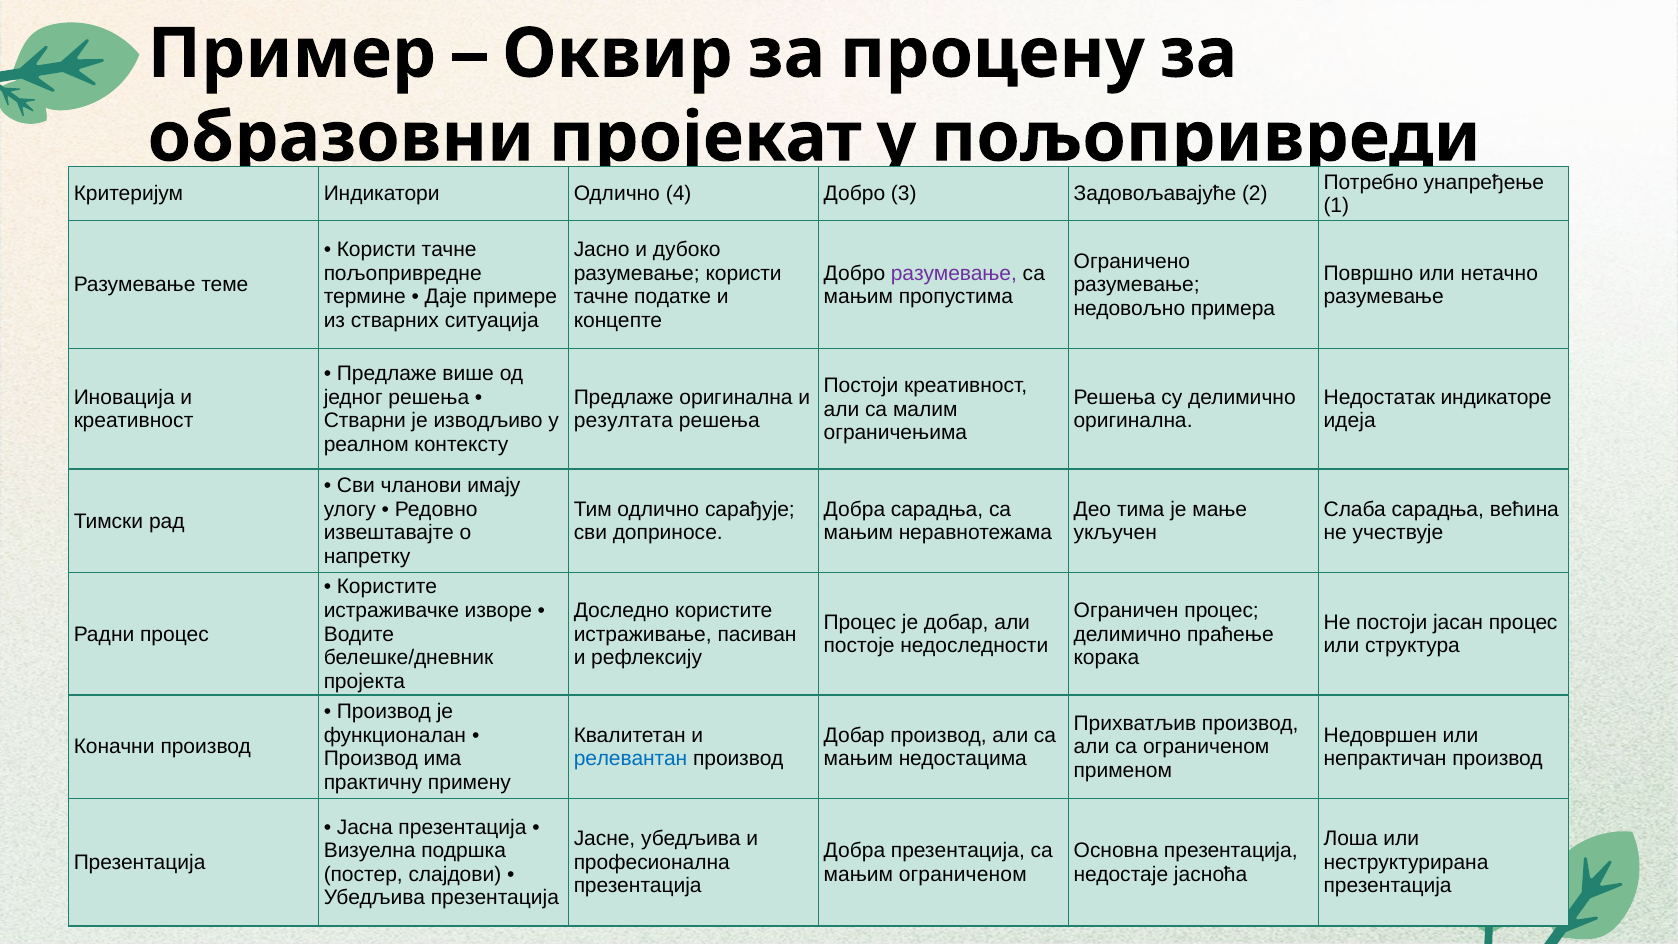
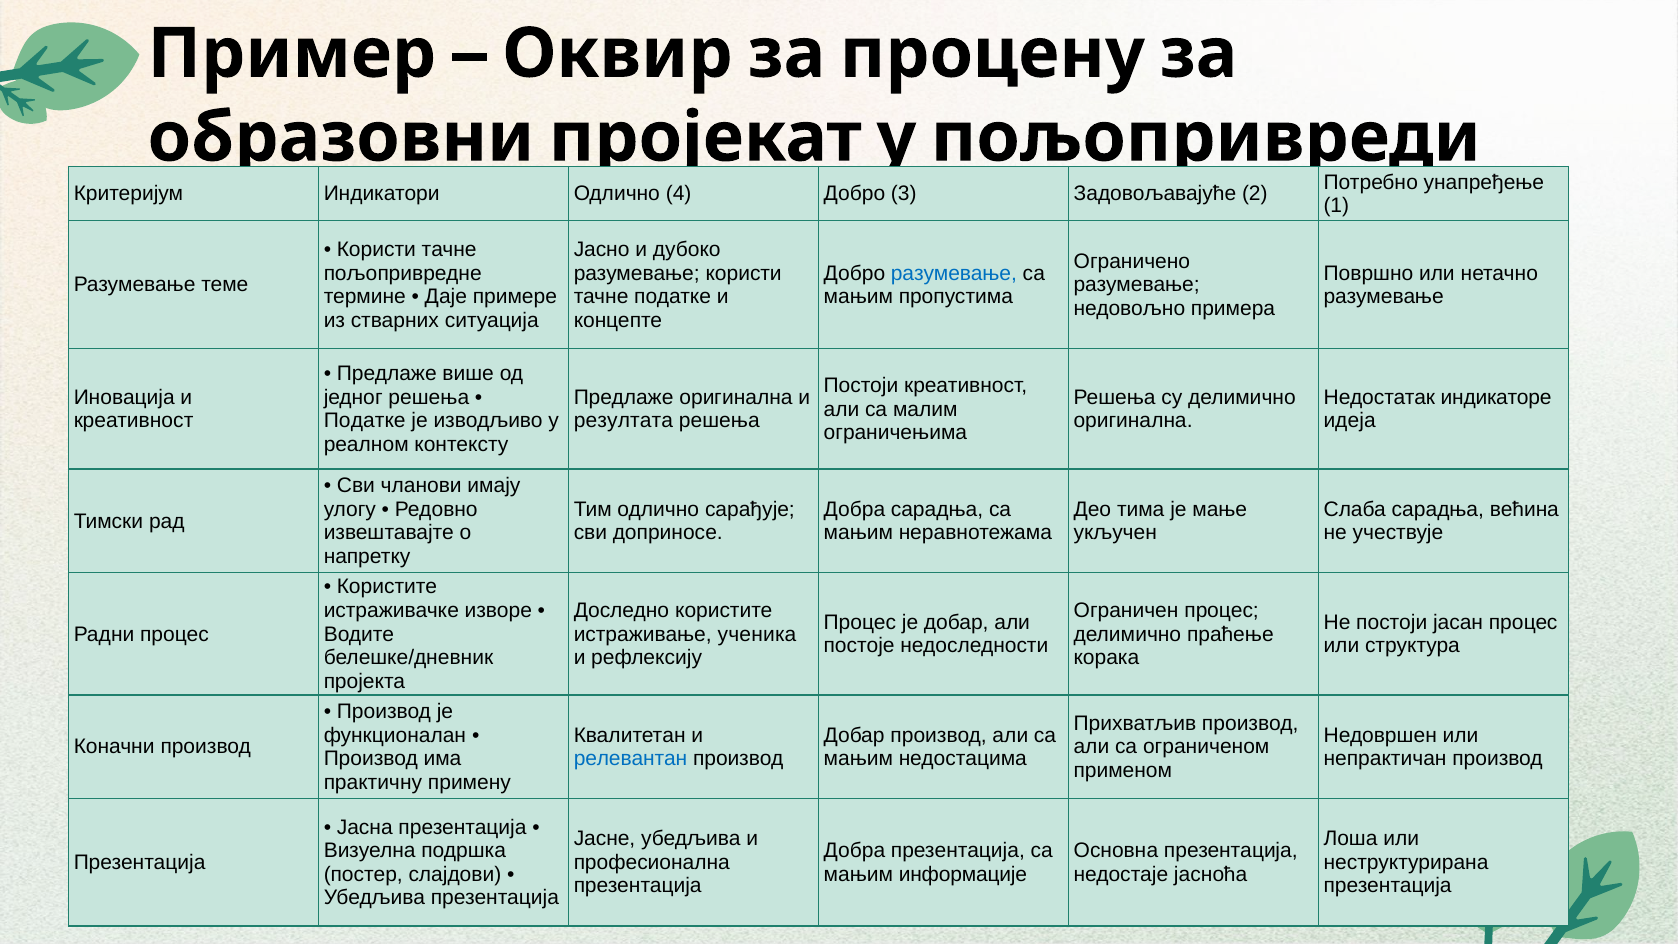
разумевање colour: purple -> blue (954, 273)
Стварни: Стварни -> Податке (365, 421)
пасиван: пасиван -> ученика (757, 634)
мањим ограниченом: ограниченом -> информације (963, 874)
